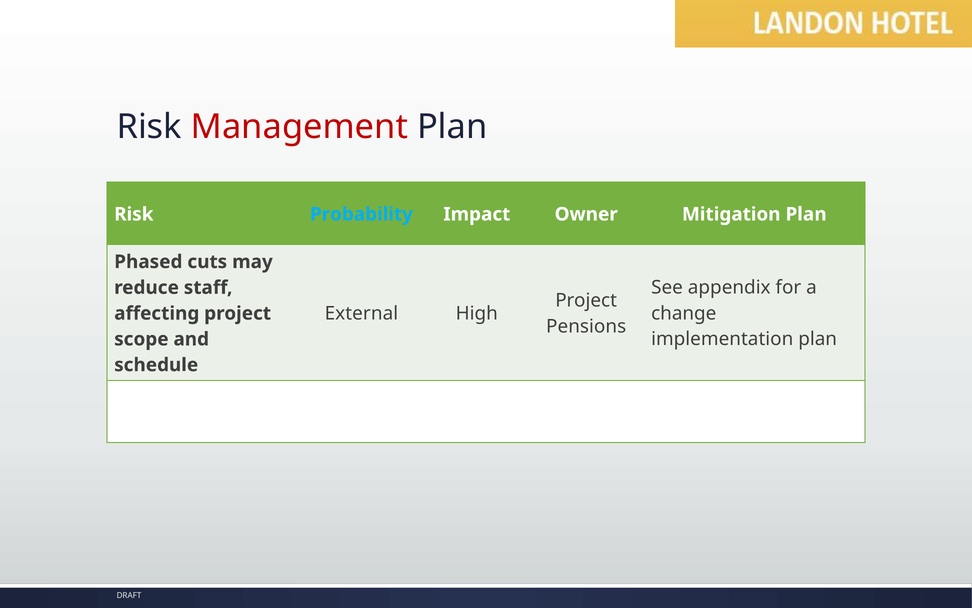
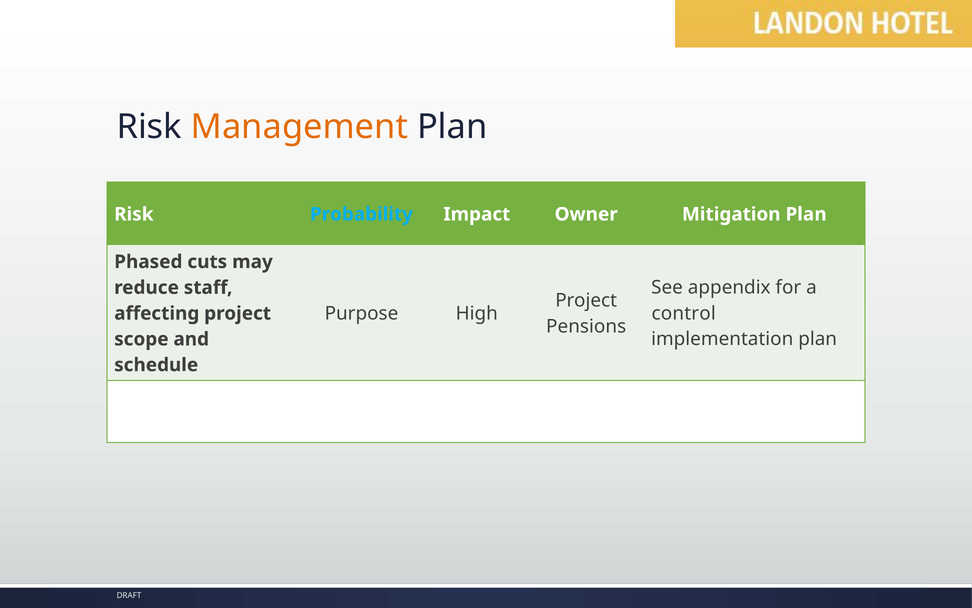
Management colour: red -> orange (299, 127)
External: External -> Purpose (361, 313)
change: change -> control (684, 313)
